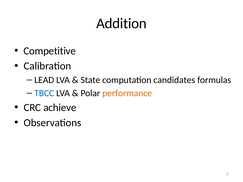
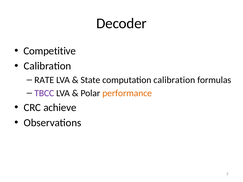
Addition: Addition -> Decoder (121, 24)
LEAD: LEAD -> RATE (44, 80)
computation candidates: candidates -> calibration (174, 80)
TBCC colour: blue -> purple (44, 93)
